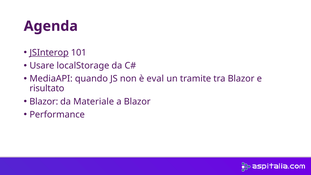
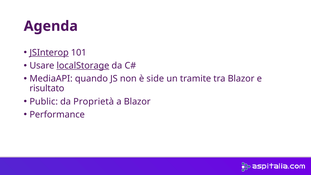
localStorage underline: none -> present (83, 66)
eval: eval -> side (155, 79)
Blazor: Blazor -> Public (44, 101)
Materiale: Materiale -> Proprietà (94, 101)
